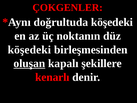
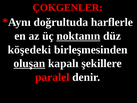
doğrultuda köşedeki: köşedeki -> harflerle (112, 22)
noktanın underline: none -> present (78, 36)
kenarlı: kenarlı -> paralel (52, 77)
